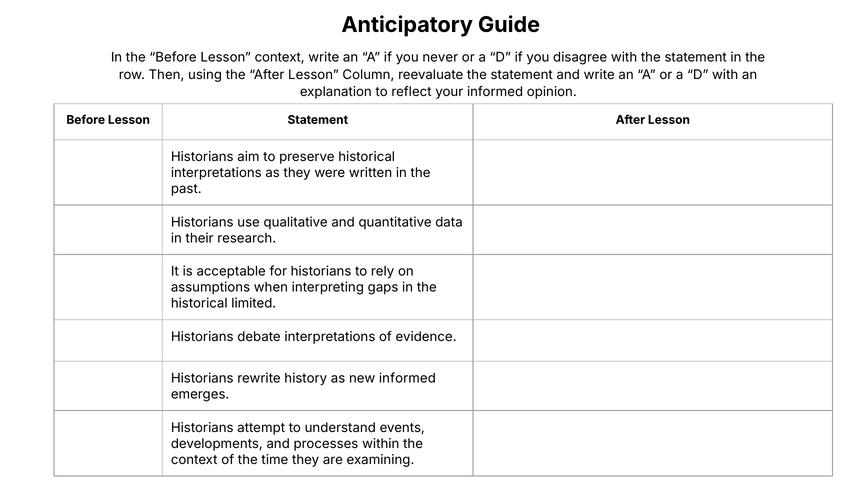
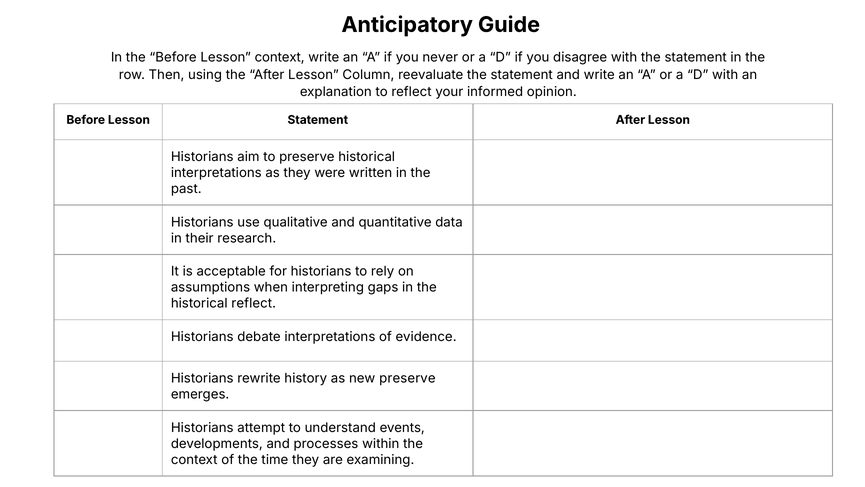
historical limited: limited -> reflect (254, 303)
new informed: informed -> preserve (407, 378)
